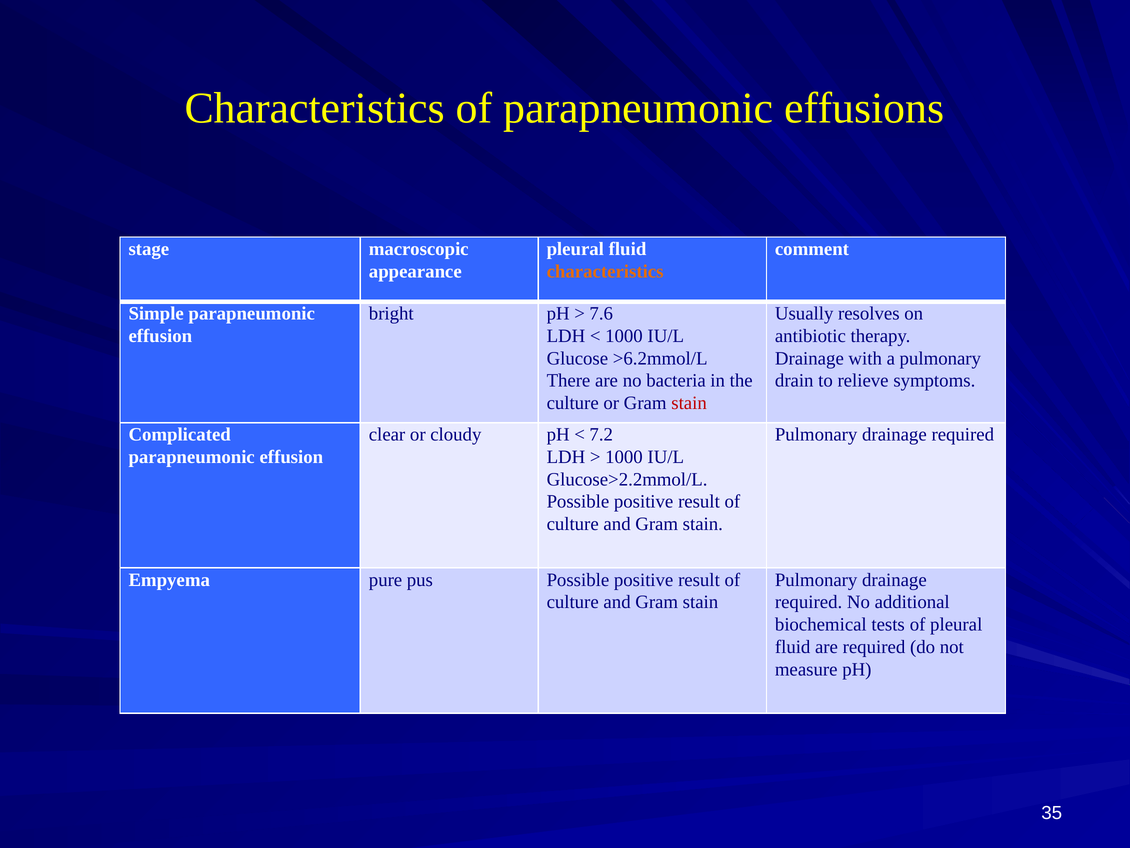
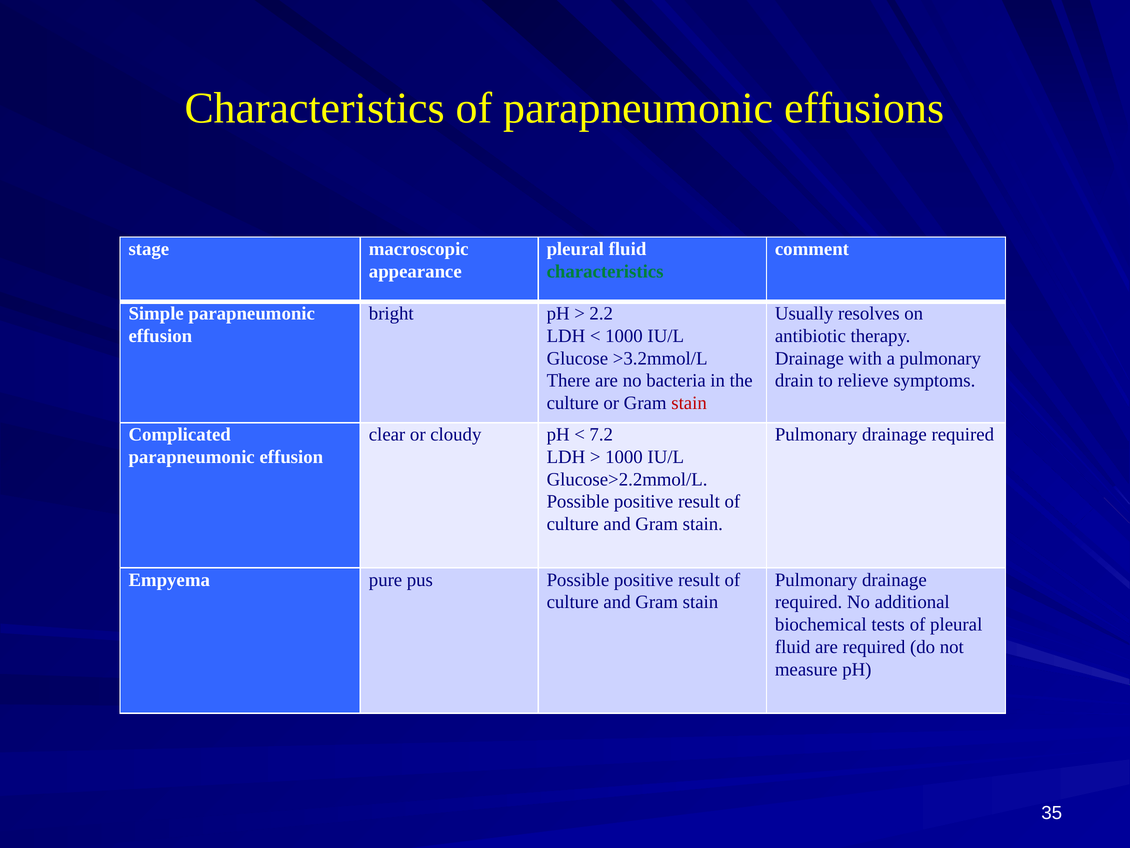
characteristics colour: orange -> green (605, 271)
7.6: 7.6 -> 2.2 (601, 314)
>6.2mmol/L: >6.2mmol/L -> >3.2mmol/L (660, 358)
